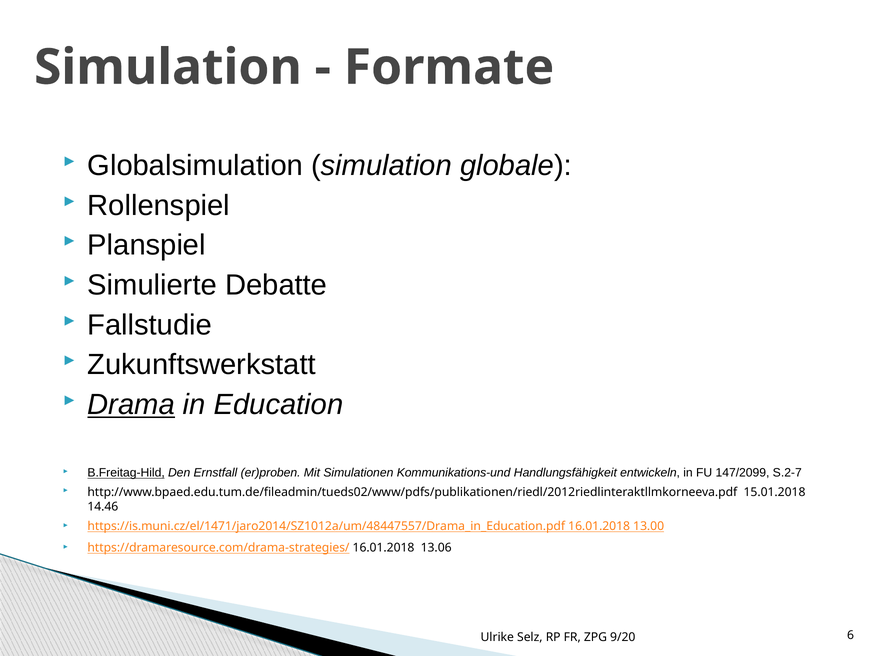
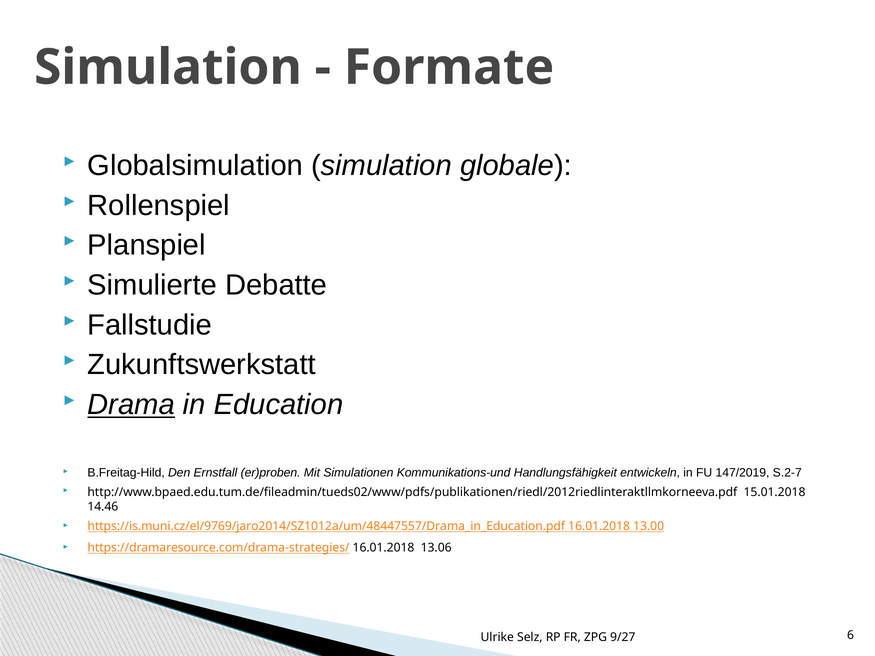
B.Freitag-Hild underline: present -> none (126, 473)
147/2099: 147/2099 -> 147/2019 (742, 473)
https://is.muni.cz/el/1471/jaro2014/SZ1012a/um/48447557/Drama_in_Education.pdf: https://is.muni.cz/el/1471/jaro2014/SZ1012a/um/48447557/Drama_in_Education.pdf -> https://is.muni.cz/el/9769/jaro2014/SZ1012a/um/48447557/Drama_in_Education.pdf (326, 527)
9/20: 9/20 -> 9/27 (623, 637)
